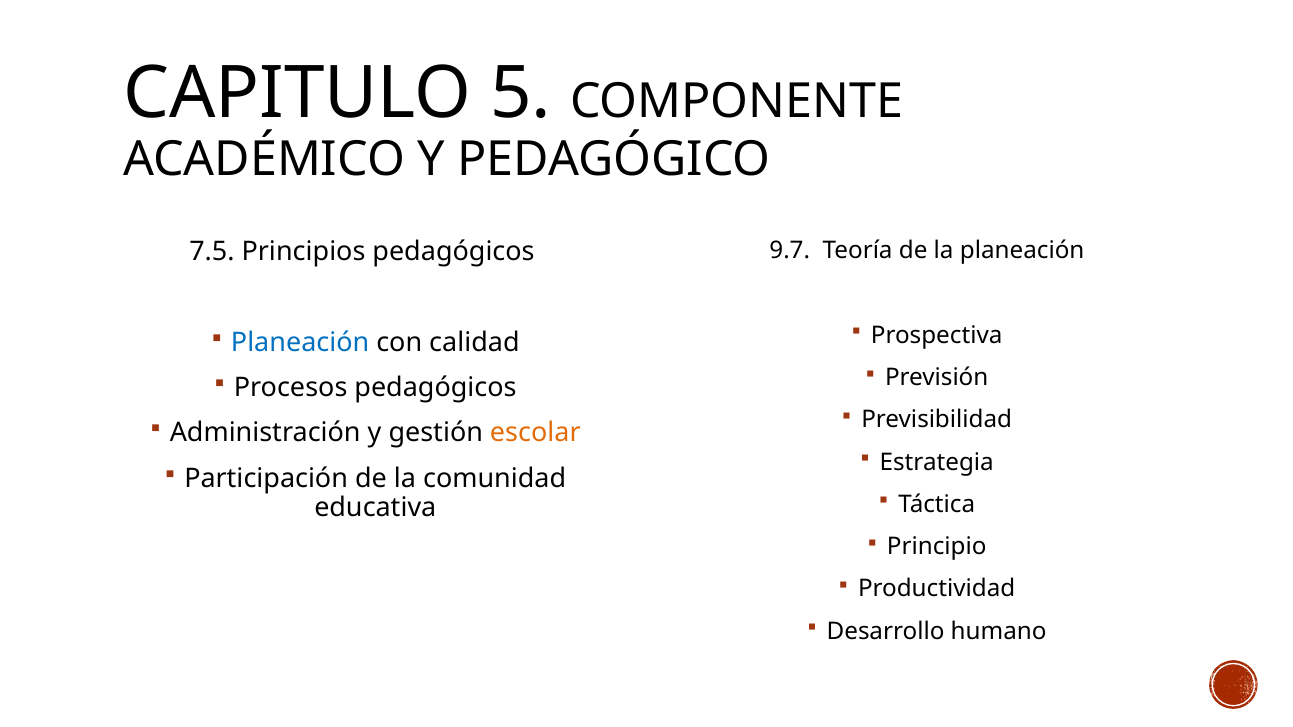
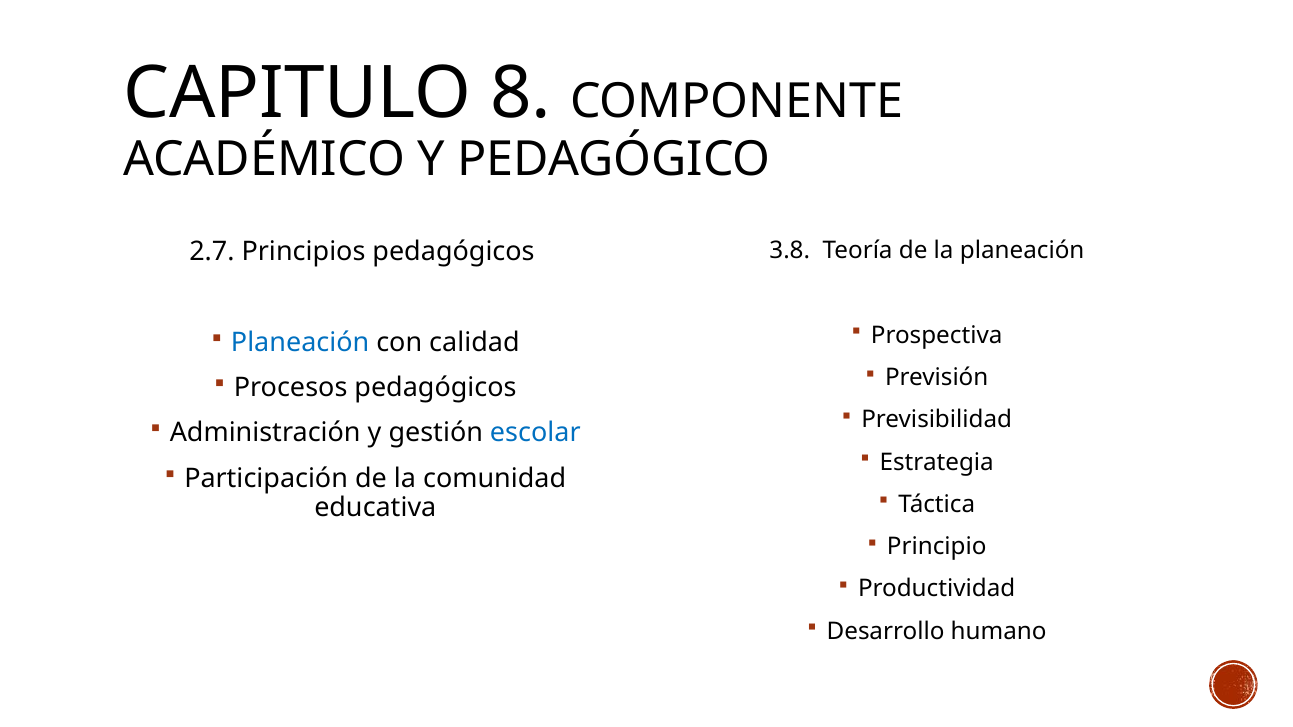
5: 5 -> 8 (521, 94)
9.7: 9.7 -> 3.8 (790, 251)
7.5: 7.5 -> 2.7 (212, 252)
escolar colour: orange -> blue (535, 433)
